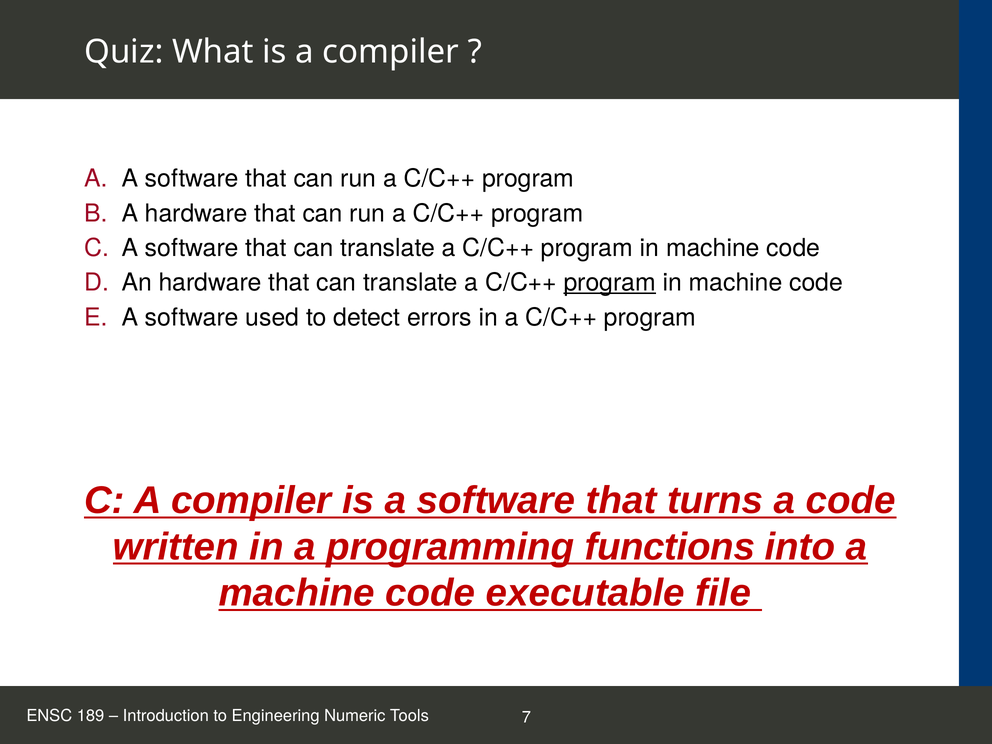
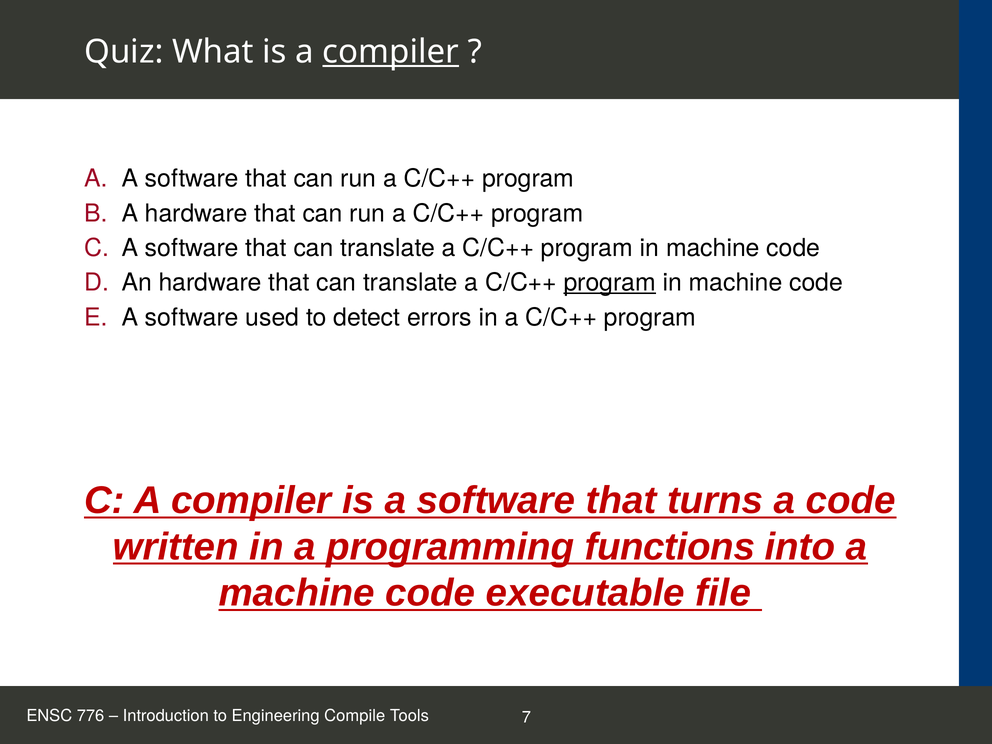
compiler underline: none -> present (391, 52)
189: 189 -> 776 (91, 716)
Numeric: Numeric -> Compile (355, 716)
